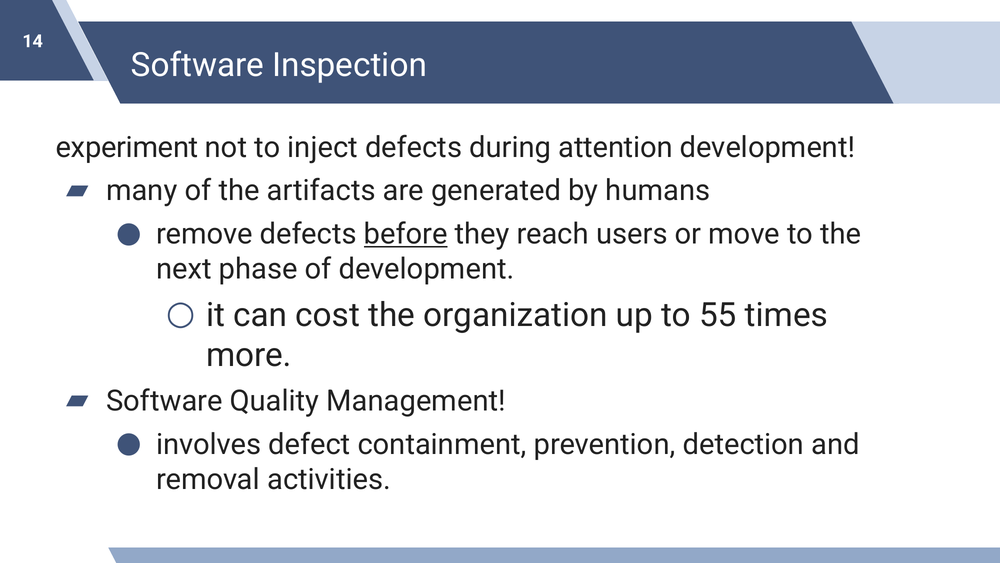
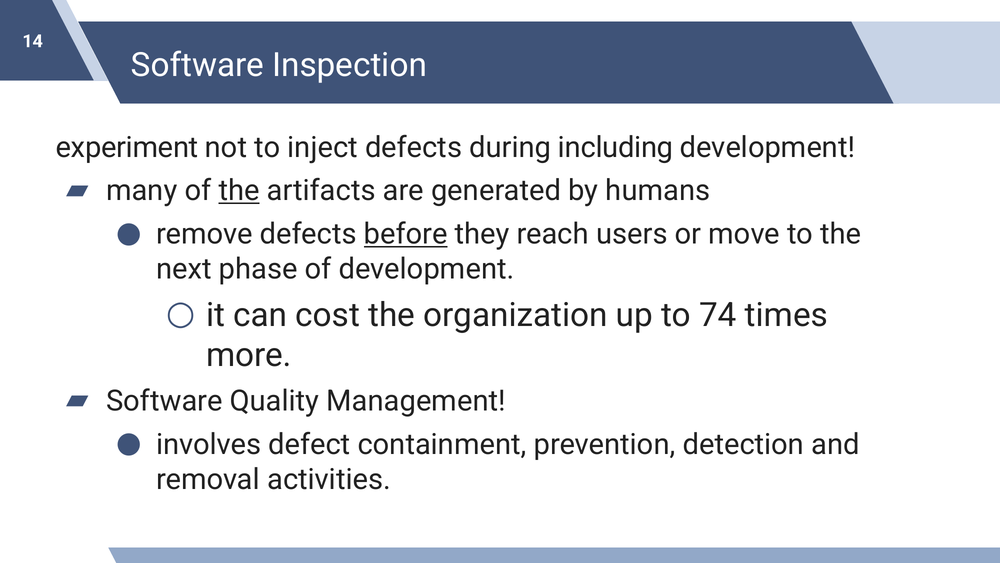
attention: attention -> including (616, 147)
the underline: none -> present (239, 191)
55: 55 -> 74 (718, 315)
